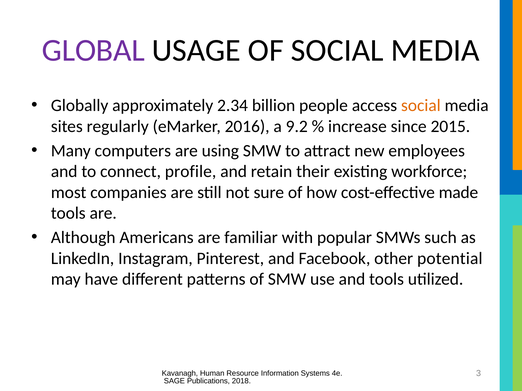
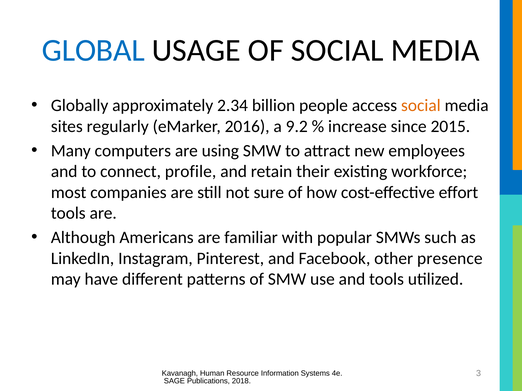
GLOBAL colour: purple -> blue (93, 51)
made: made -> effort (458, 193)
potential: potential -> presence (450, 259)
